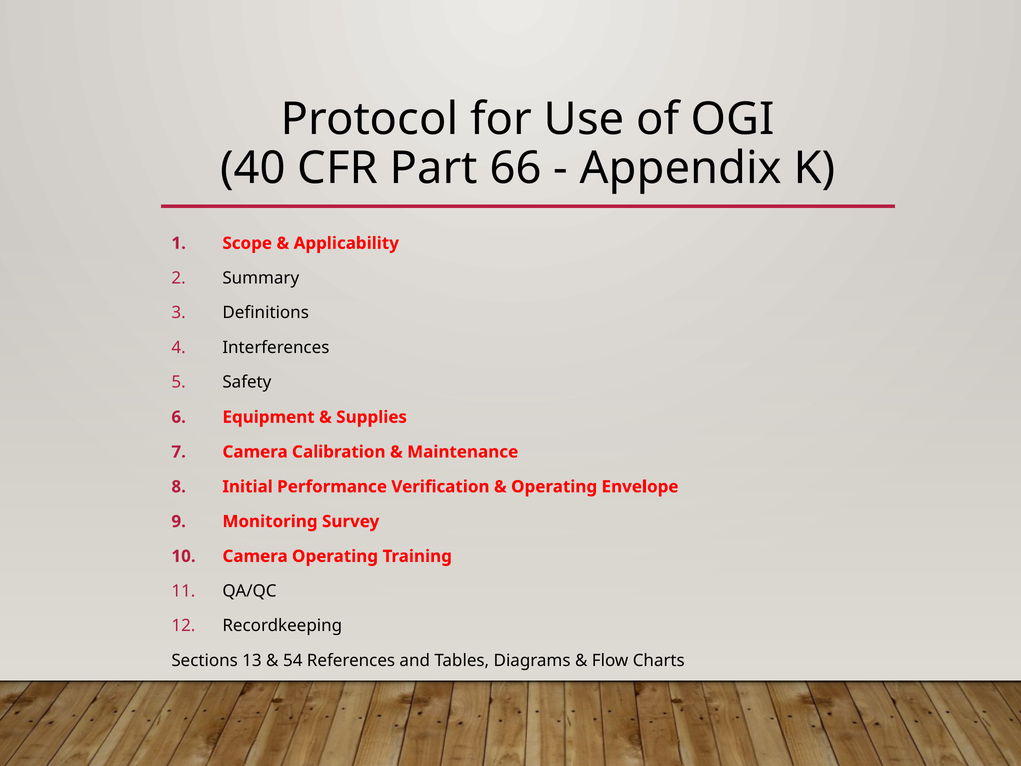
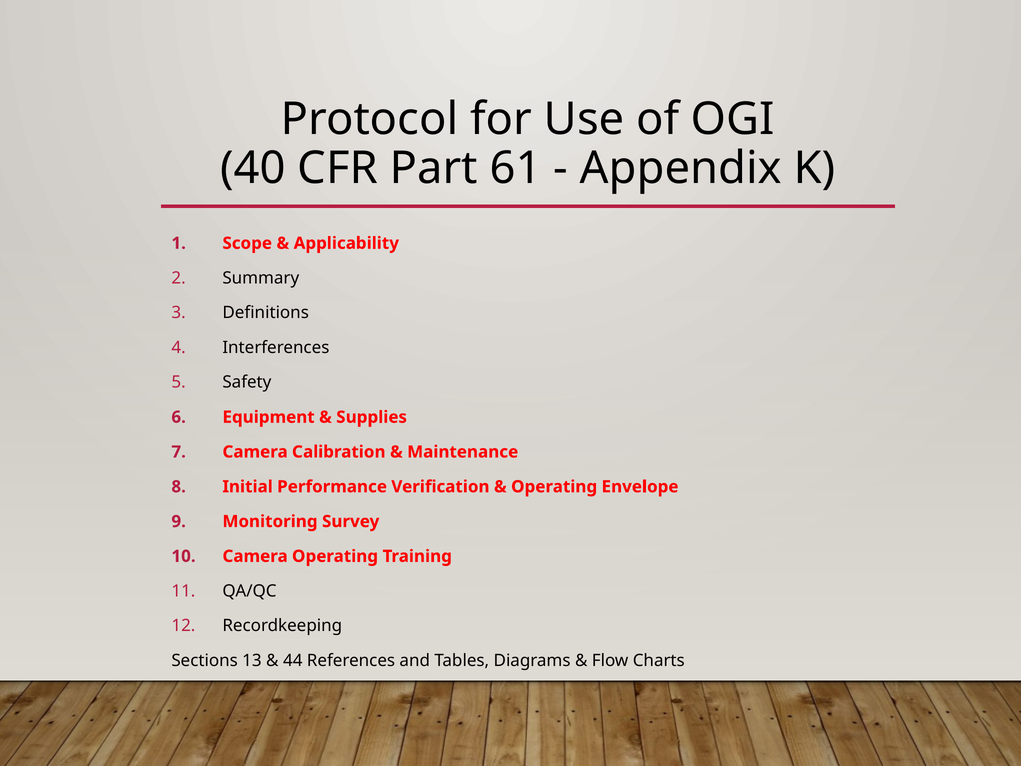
66: 66 -> 61 (516, 168)
54: 54 -> 44 (293, 660)
